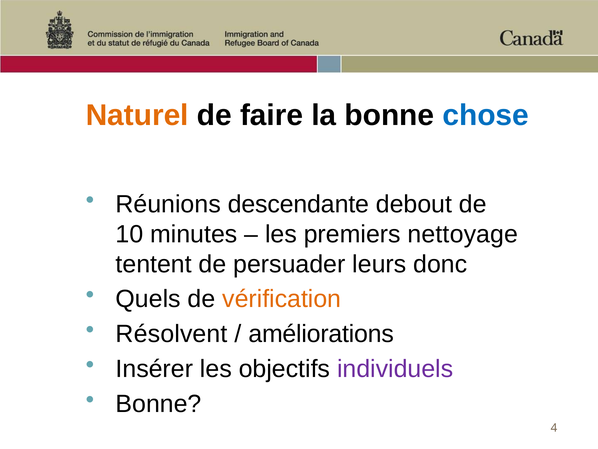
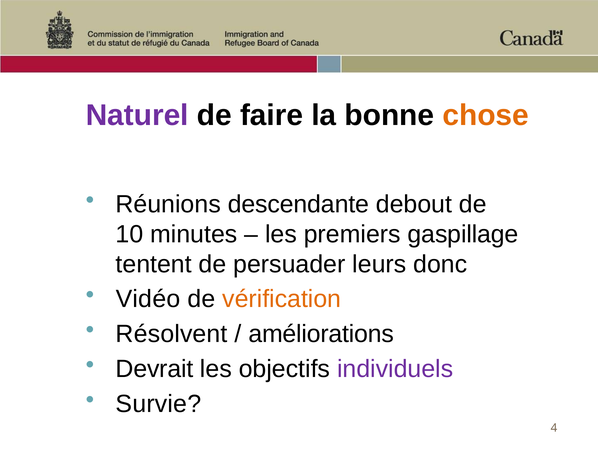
Naturel colour: orange -> purple (137, 115)
chose colour: blue -> orange (486, 115)
nettoyage: nettoyage -> gaspillage (463, 234)
Quels: Quels -> Vidéo (148, 299)
Insérer: Insérer -> Devrait (154, 369)
Bonne: Bonne -> Survie (158, 403)
